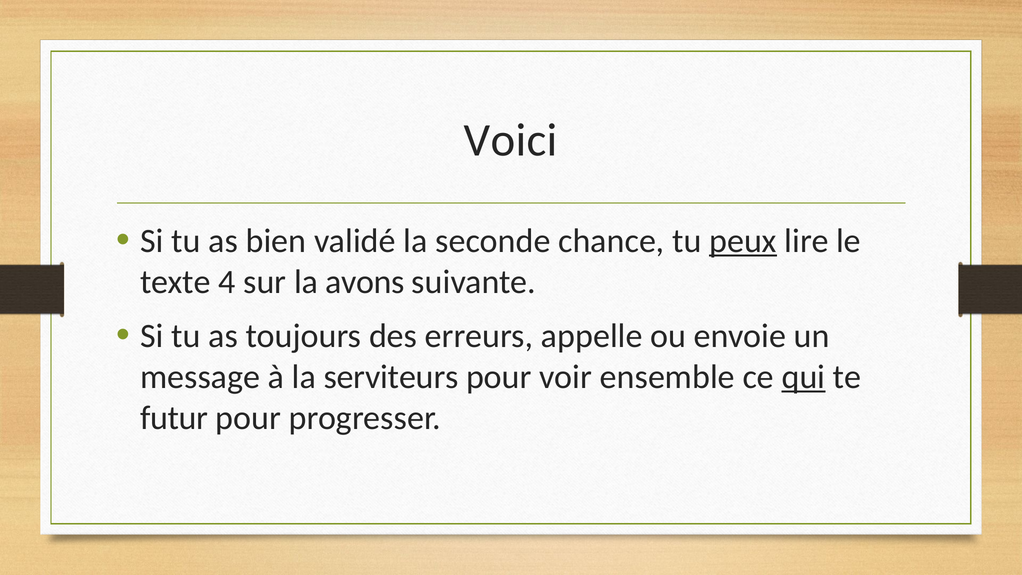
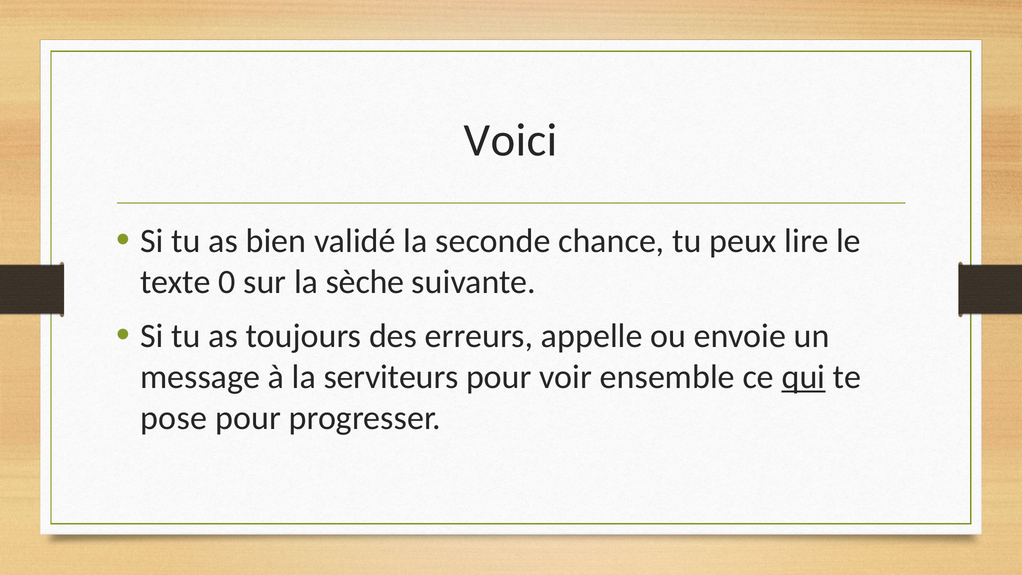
peux underline: present -> none (743, 241)
4: 4 -> 0 (227, 282)
avons: avons -> sèche (365, 282)
futur: futur -> pose (174, 418)
